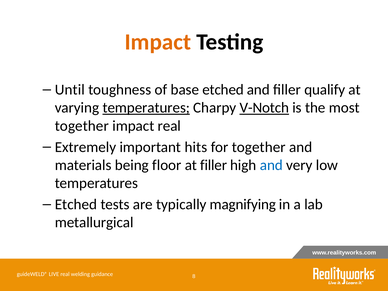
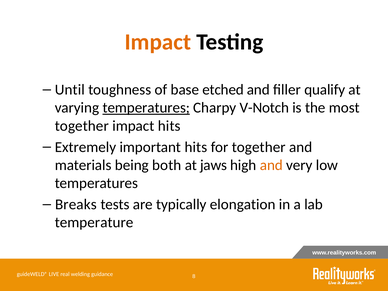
V-Notch underline: present -> none (264, 108)
impact real: real -> hits (169, 126)
floor: floor -> both (167, 165)
at filler: filler -> jaws (214, 165)
and colour: blue -> orange (271, 165)
Etched: Etched -> Breaks (76, 204)
magnifying: magnifying -> elongation (243, 204)
metallurgical: metallurgical -> temperature (94, 223)
